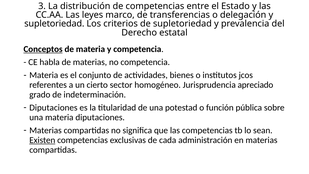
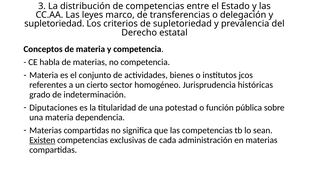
Conceptos underline: present -> none (43, 49)
apreciado: apreciado -> históricas (255, 85)
materia diputaciones: diputaciones -> dependencia (100, 117)
